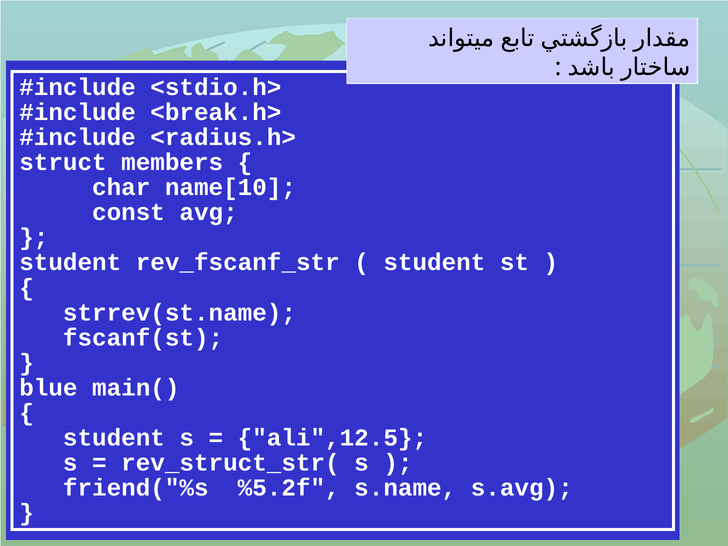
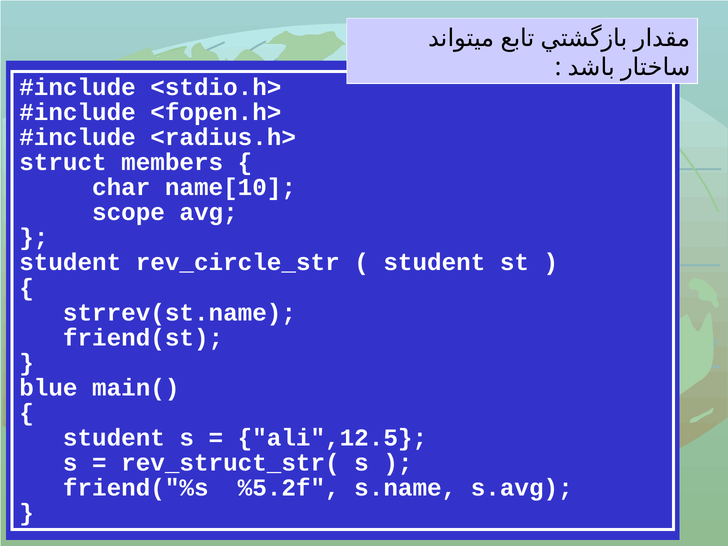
<break.h>: <break.h> -> <fopen.h> (216, 112)
const: const -> scope (128, 212)
rev_fscanf_str: rev_fscanf_str -> rev_circle_str (238, 262)
fscanf(st: fscanf(st -> friend(st (143, 338)
